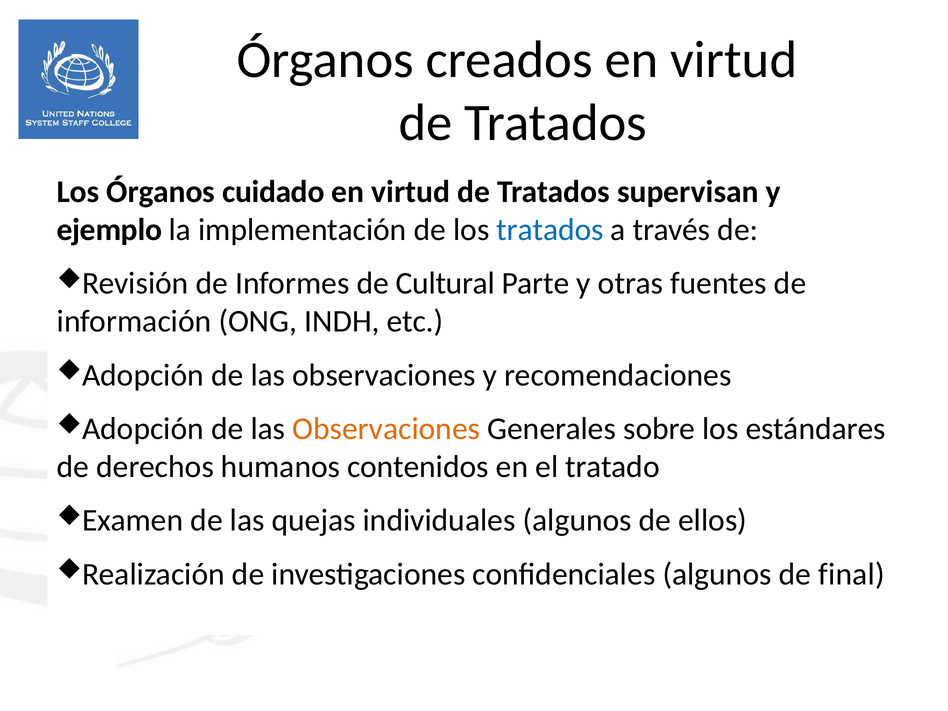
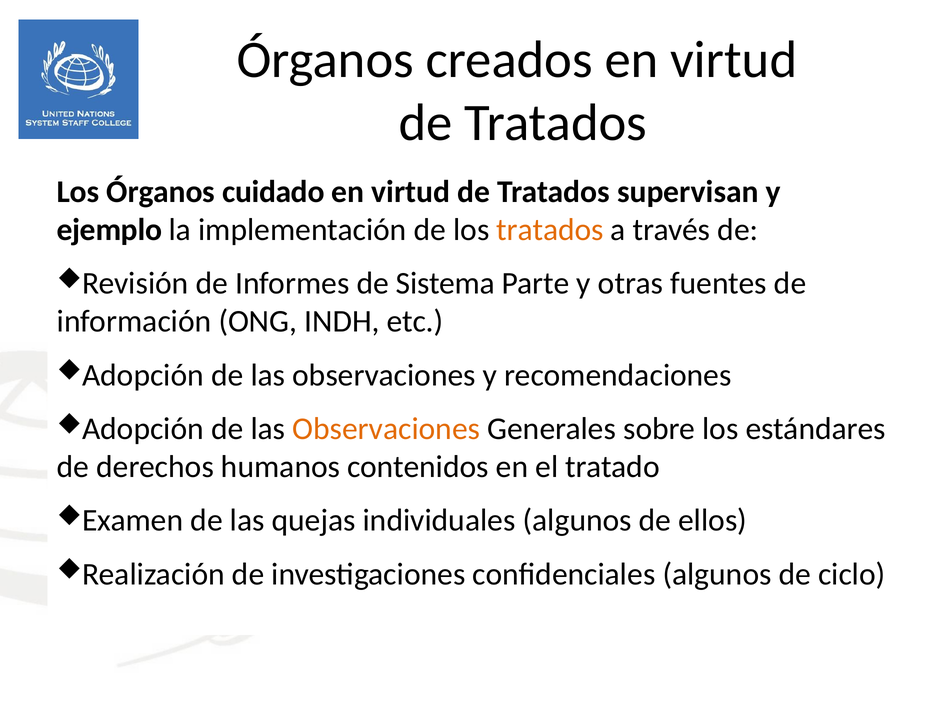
tratados colour: blue -> orange (550, 230)
Cultural: Cultural -> Sistema (445, 283)
final: final -> ciclo (852, 574)
